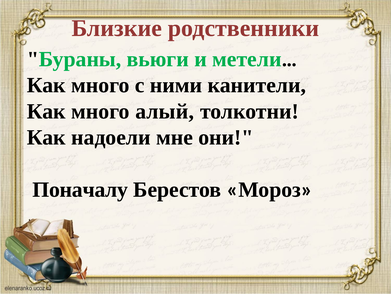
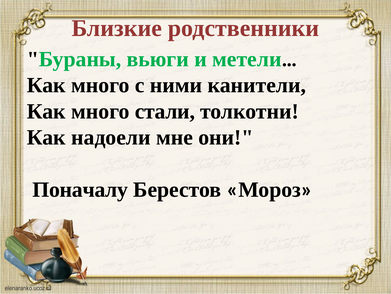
алый: алый -> стали (165, 111)
